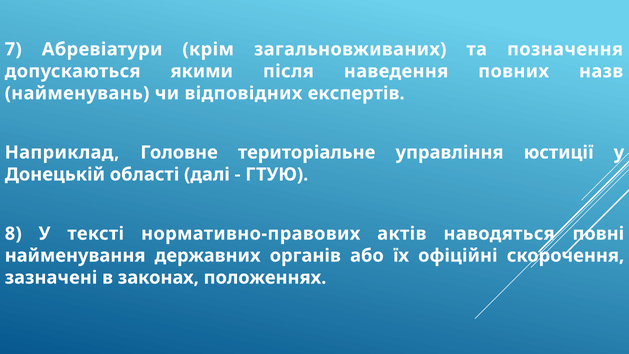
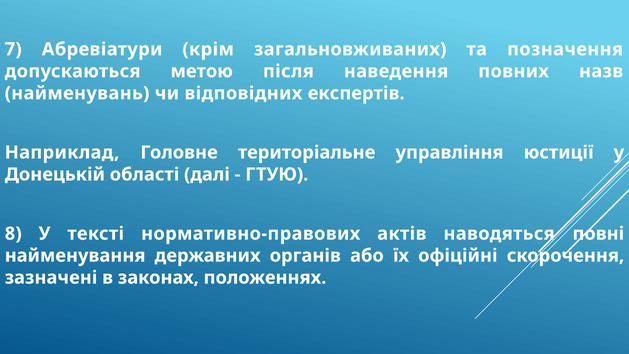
якими: якими -> метою (202, 71)
